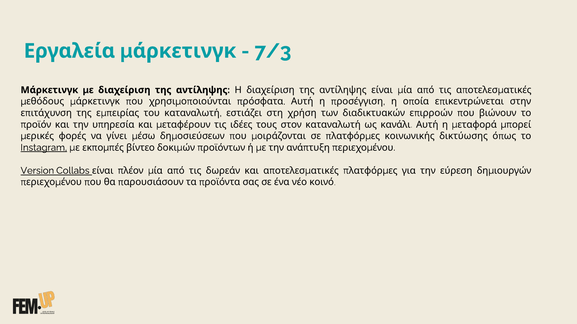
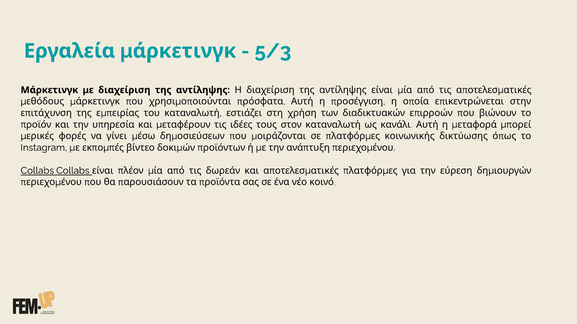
7/3: 7/3 -> 5/3 (273, 51)
Instagram underline: present -> none (44, 148)
Version: Version -> Collabs (37, 171)
